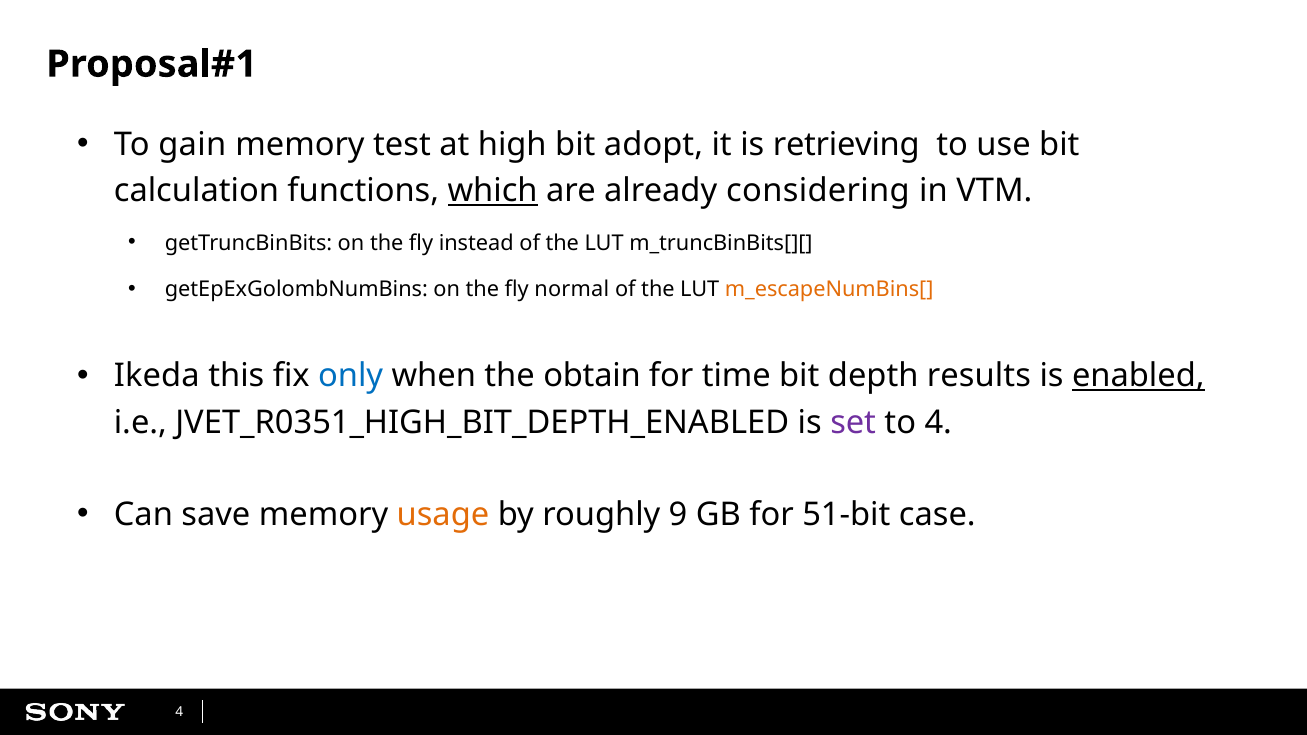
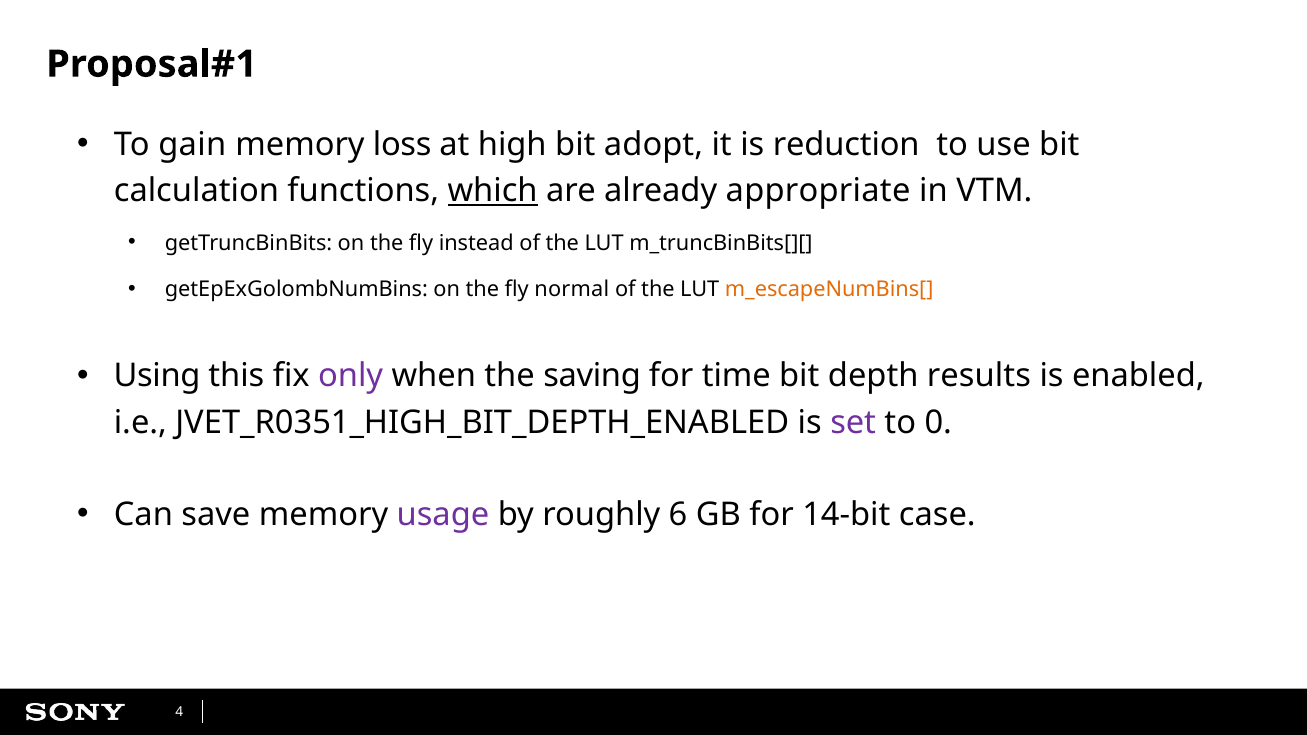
test: test -> loss (402, 145)
retrieving: retrieving -> reduction (846, 145)
considering: considering -> appropriate (818, 191)
Ikeda: Ikeda -> Using (157, 376)
only colour: blue -> purple (351, 376)
obtain: obtain -> saving (592, 376)
enabled underline: present -> none (1138, 376)
to 4: 4 -> 0 (938, 422)
usage colour: orange -> purple (443, 514)
9: 9 -> 6 (678, 514)
51-bit: 51-bit -> 14-bit (846, 514)
